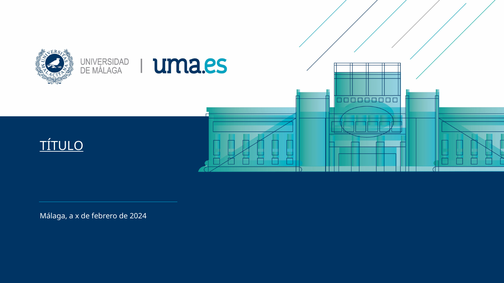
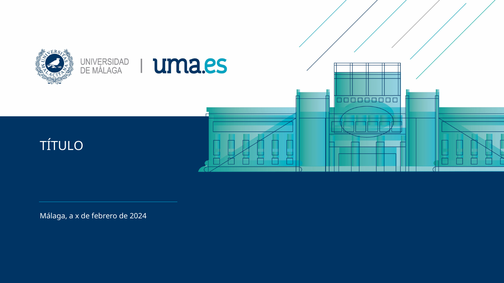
TÍTULO underline: present -> none (62, 146)
